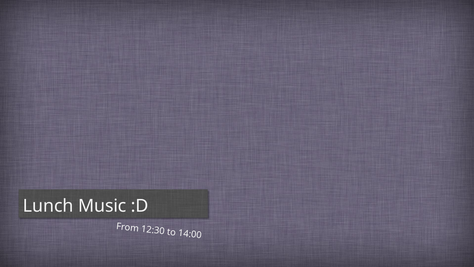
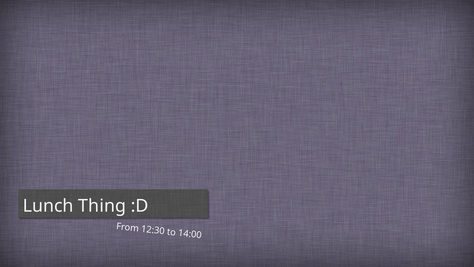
Music: Music -> Thing (102, 206)
